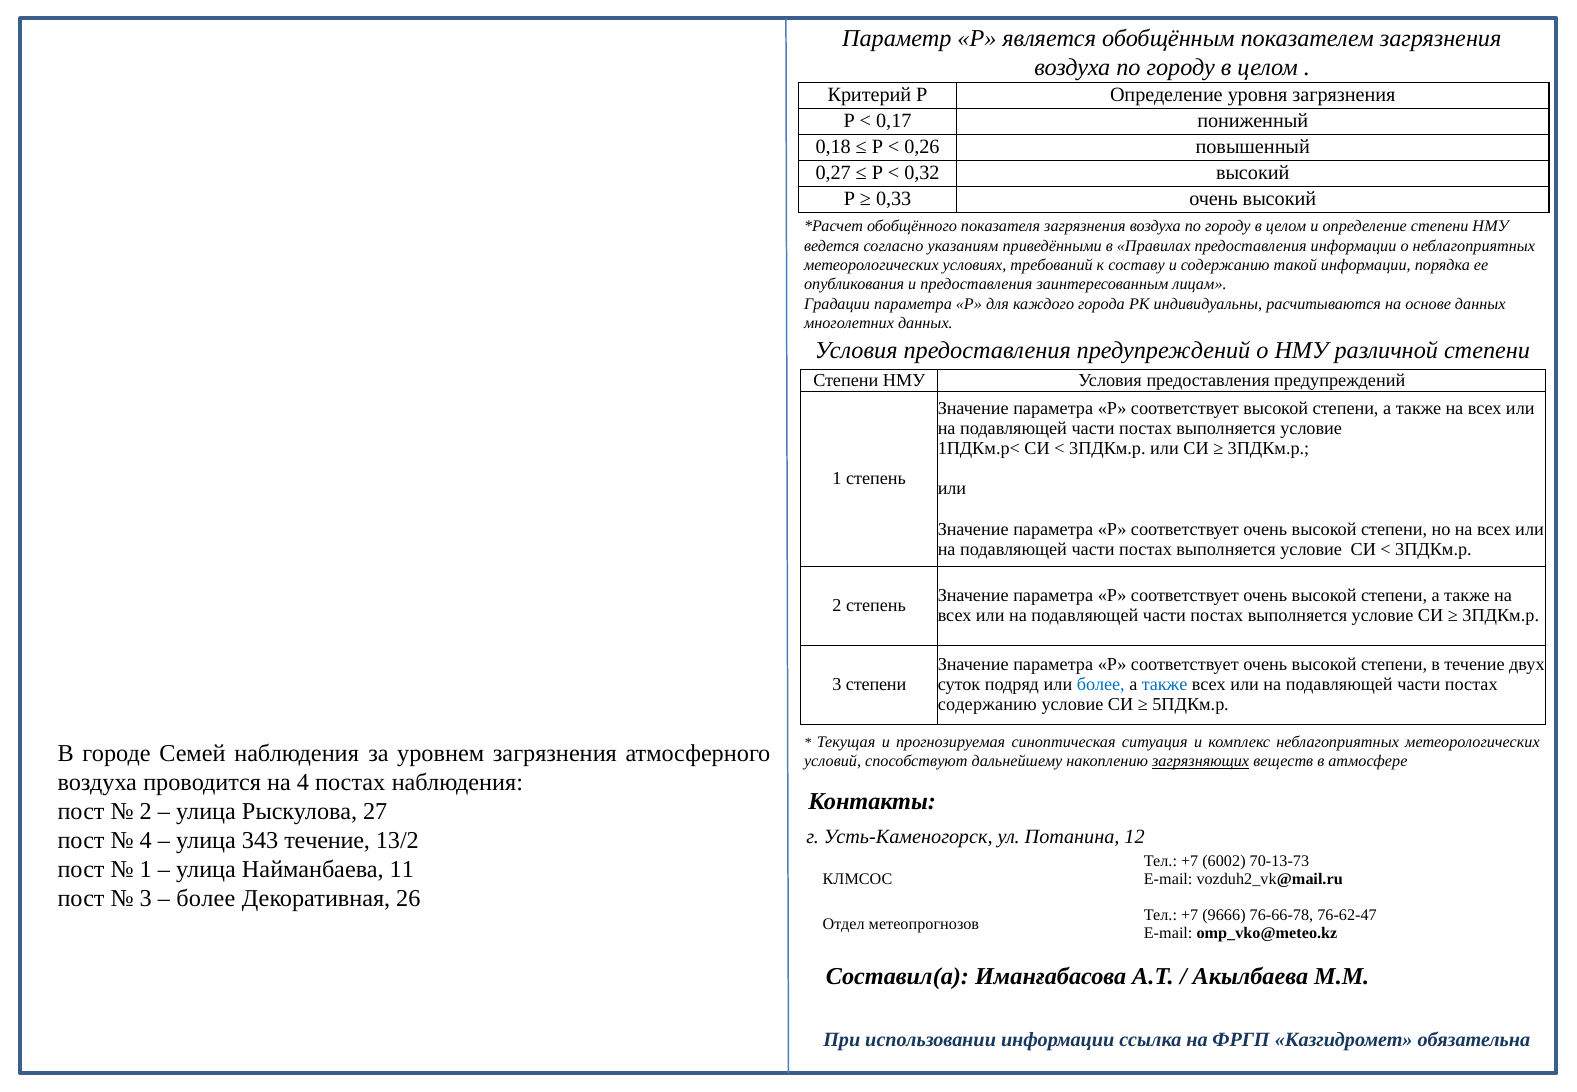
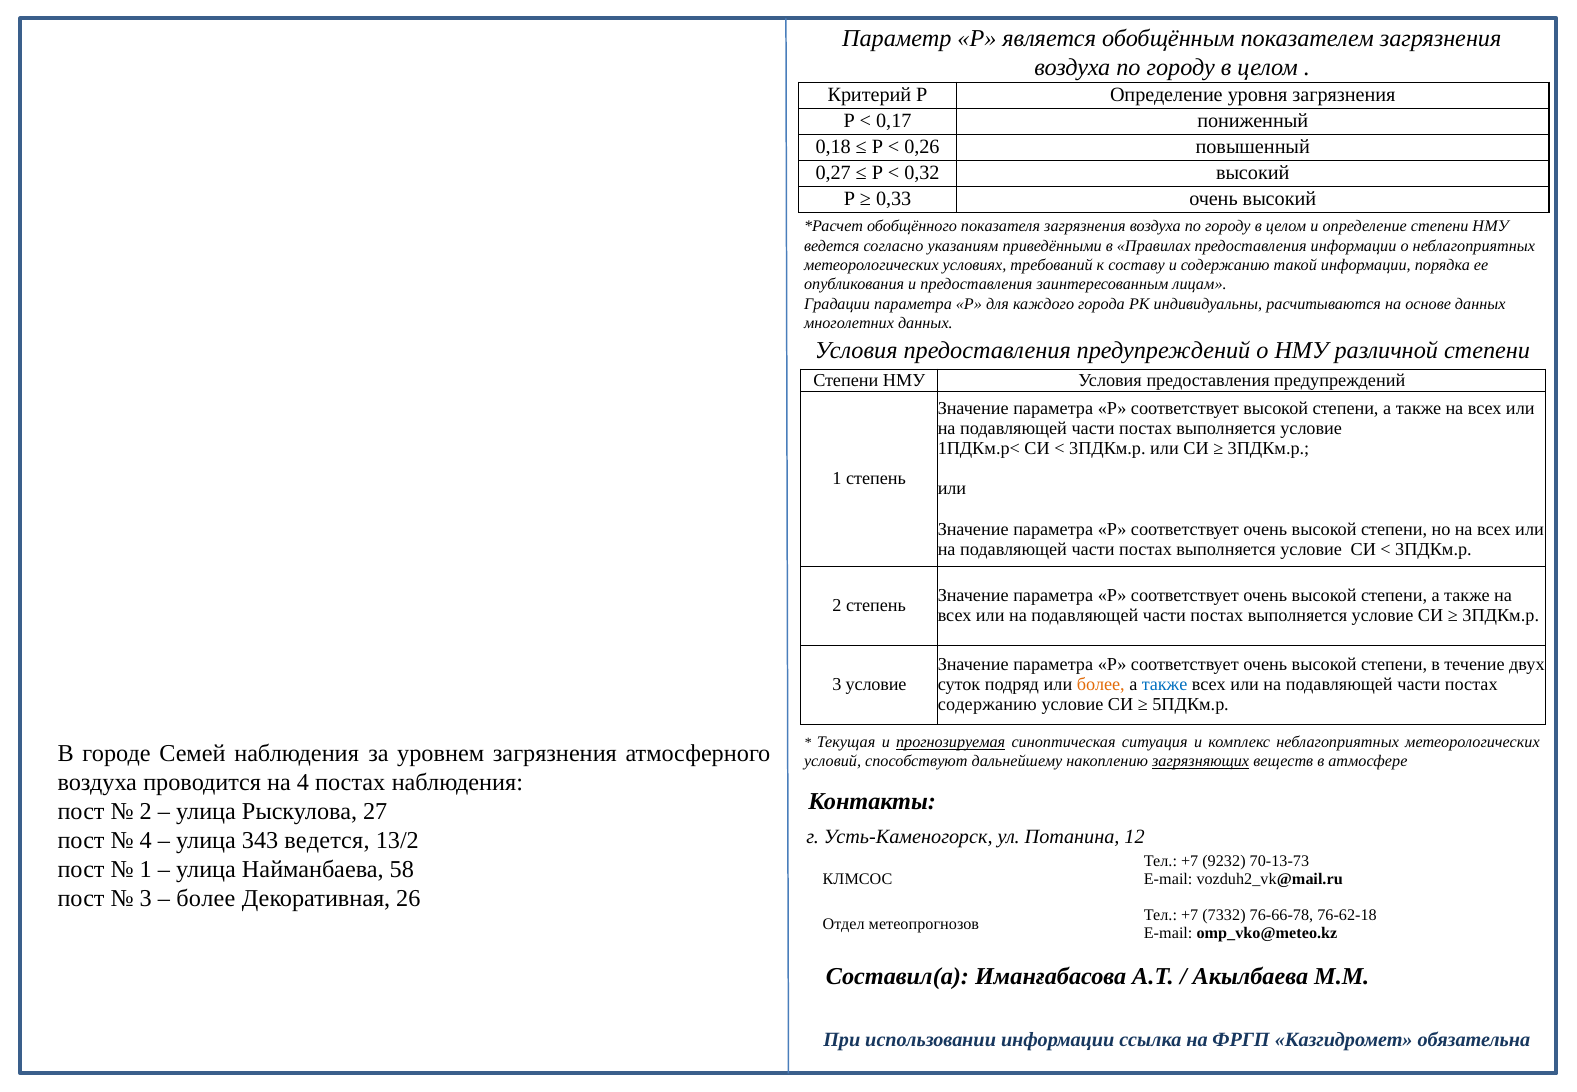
3 степени: степени -> условие (876, 685)
более colour: blue -> orange (1101, 685)
прогнозируемая underline: none -> present (951, 742)
343 течение: течение -> ведется (327, 840)
6002: 6002 -> 9232 (1224, 861)
11: 11 -> 58 (402, 869)
9666: 9666 -> 7332 (1224, 915)
76-62-47: 76-62-47 -> 76-62-18 (1347, 915)
